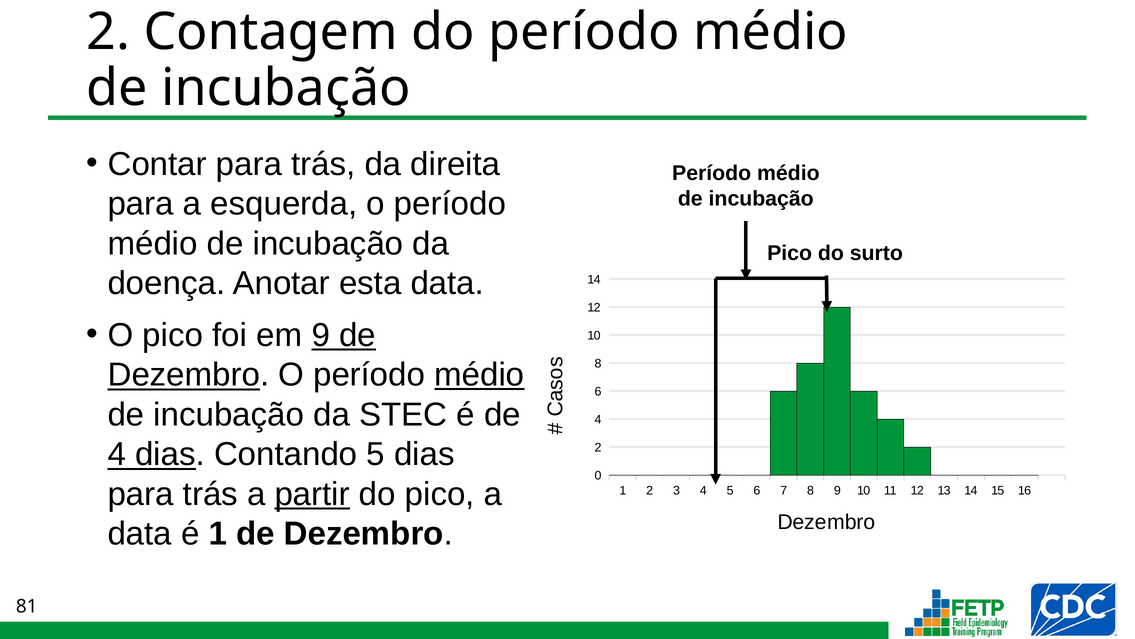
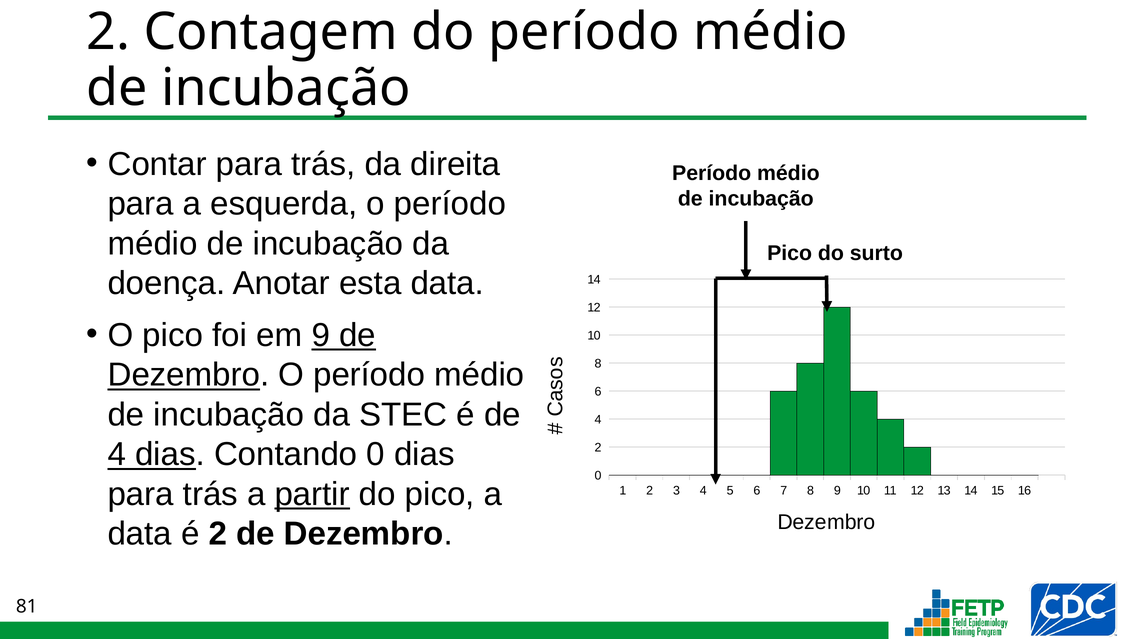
médio underline: present -> none (479, 375)
Contando 5: 5 -> 0 (376, 454)
é 1: 1 -> 2 (218, 534)
